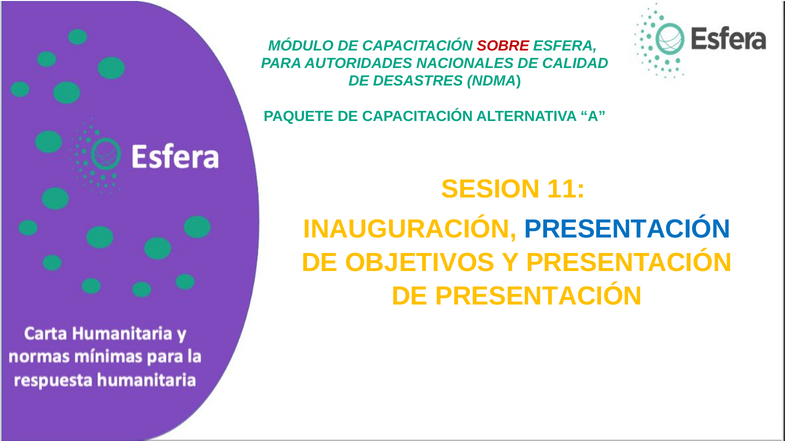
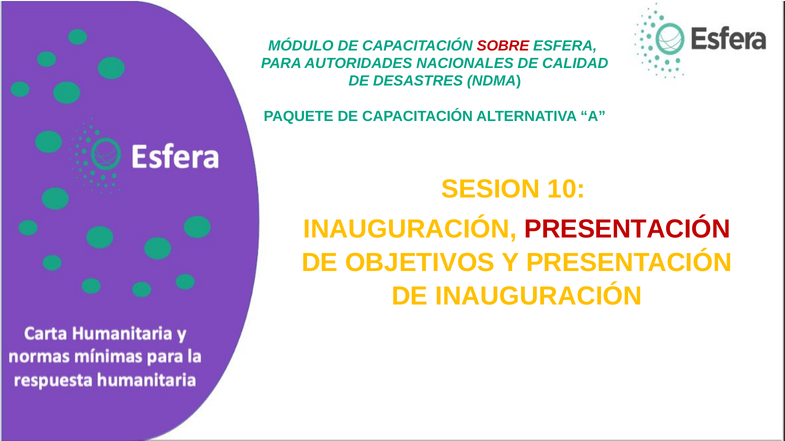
11: 11 -> 10 (566, 189)
PRESENTACIÓN colour: blue -> red (627, 229)
DE PRESENTACIÓN: PRESENTACIÓN -> INAUGURACIÓN (539, 297)
